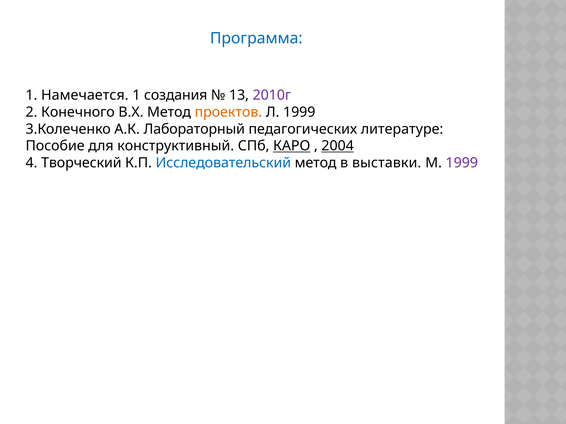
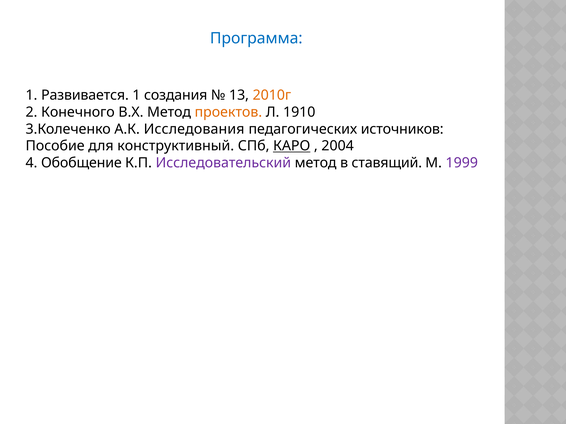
Намечается: Намечается -> Развивается (85, 95)
2010г colour: purple -> orange (272, 95)
Л 1999: 1999 -> 1910 (299, 112)
Лабораторный: Лабораторный -> Исследования (194, 129)
литературе: литературе -> источников (402, 129)
2004 underline: present -> none (338, 146)
Творческий: Творческий -> Обобщение (81, 163)
Исследовательский colour: blue -> purple (223, 163)
выставки: выставки -> ставящий (387, 163)
